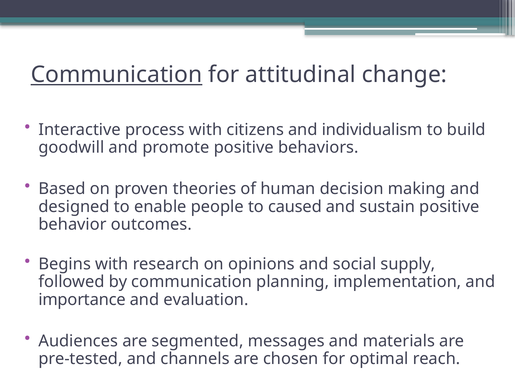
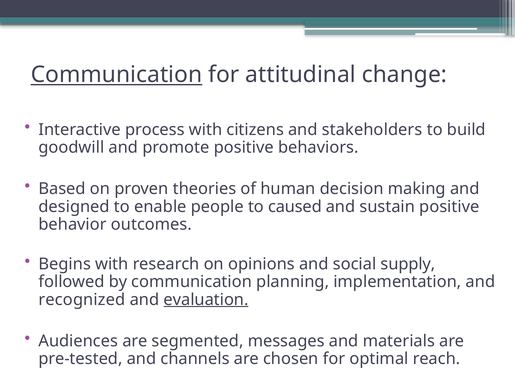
individualism: individualism -> stakeholders (372, 129)
importance: importance -> recognized (82, 299)
evaluation underline: none -> present (206, 299)
